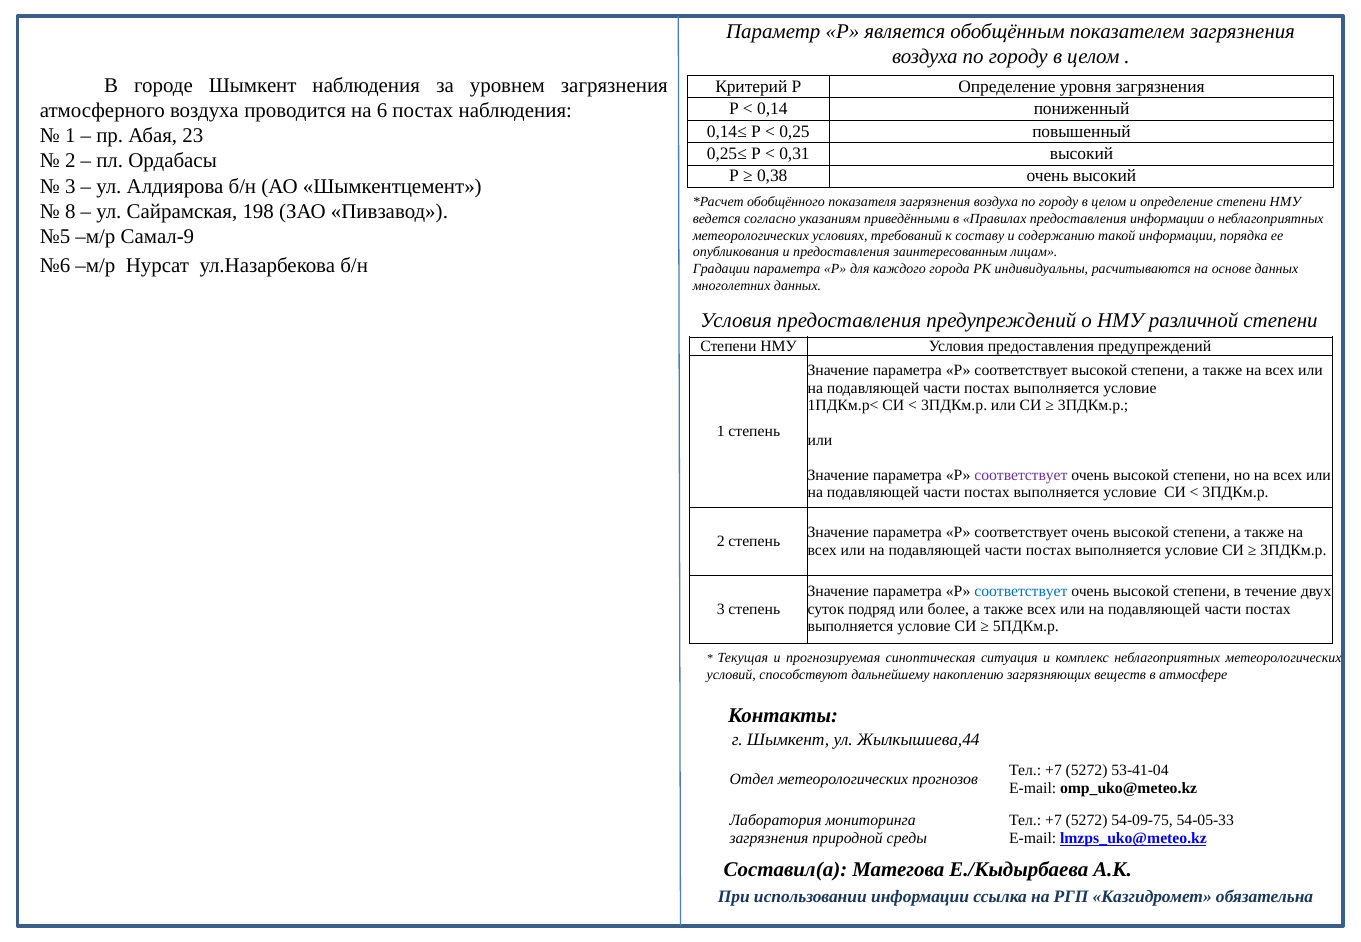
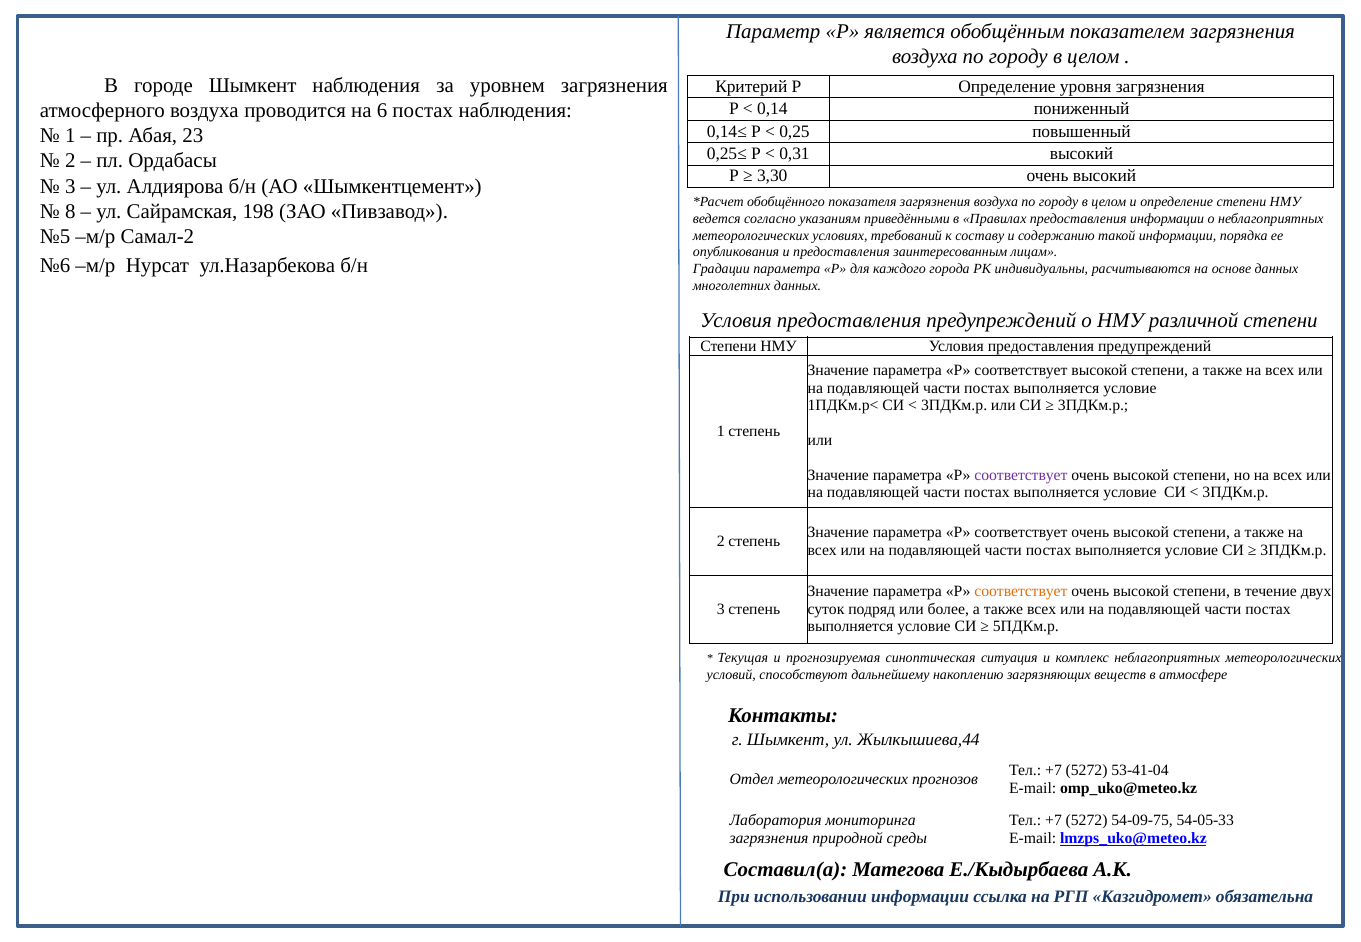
0,38: 0,38 -> 3,30 (772, 176)
Самал-9: Самал-9 -> Самал-2 (157, 236)
соответствует colour: blue -> orange (1021, 592)
